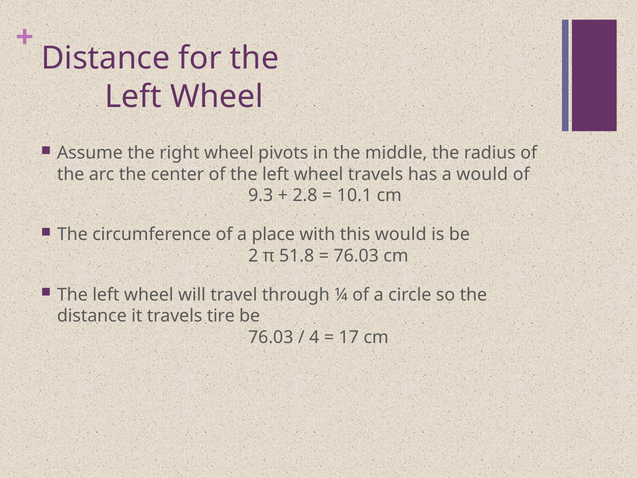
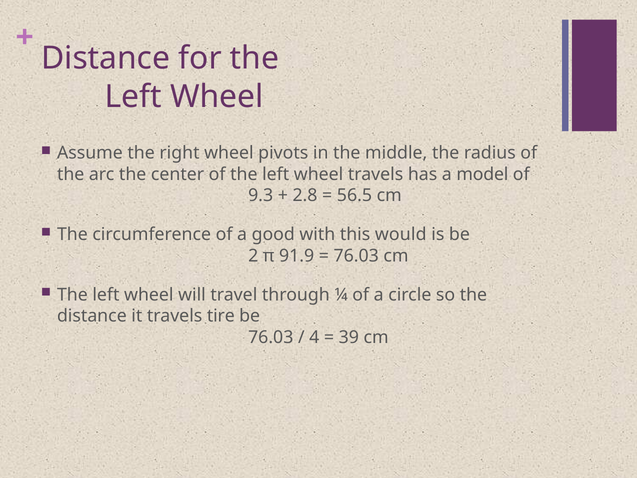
a would: would -> model (482, 174)
10.1: 10.1 -> 56.5 (354, 196)
place: place -> good (273, 234)
51.8: 51.8 -> 91.9 (297, 256)
17: 17 -> 39 (349, 337)
